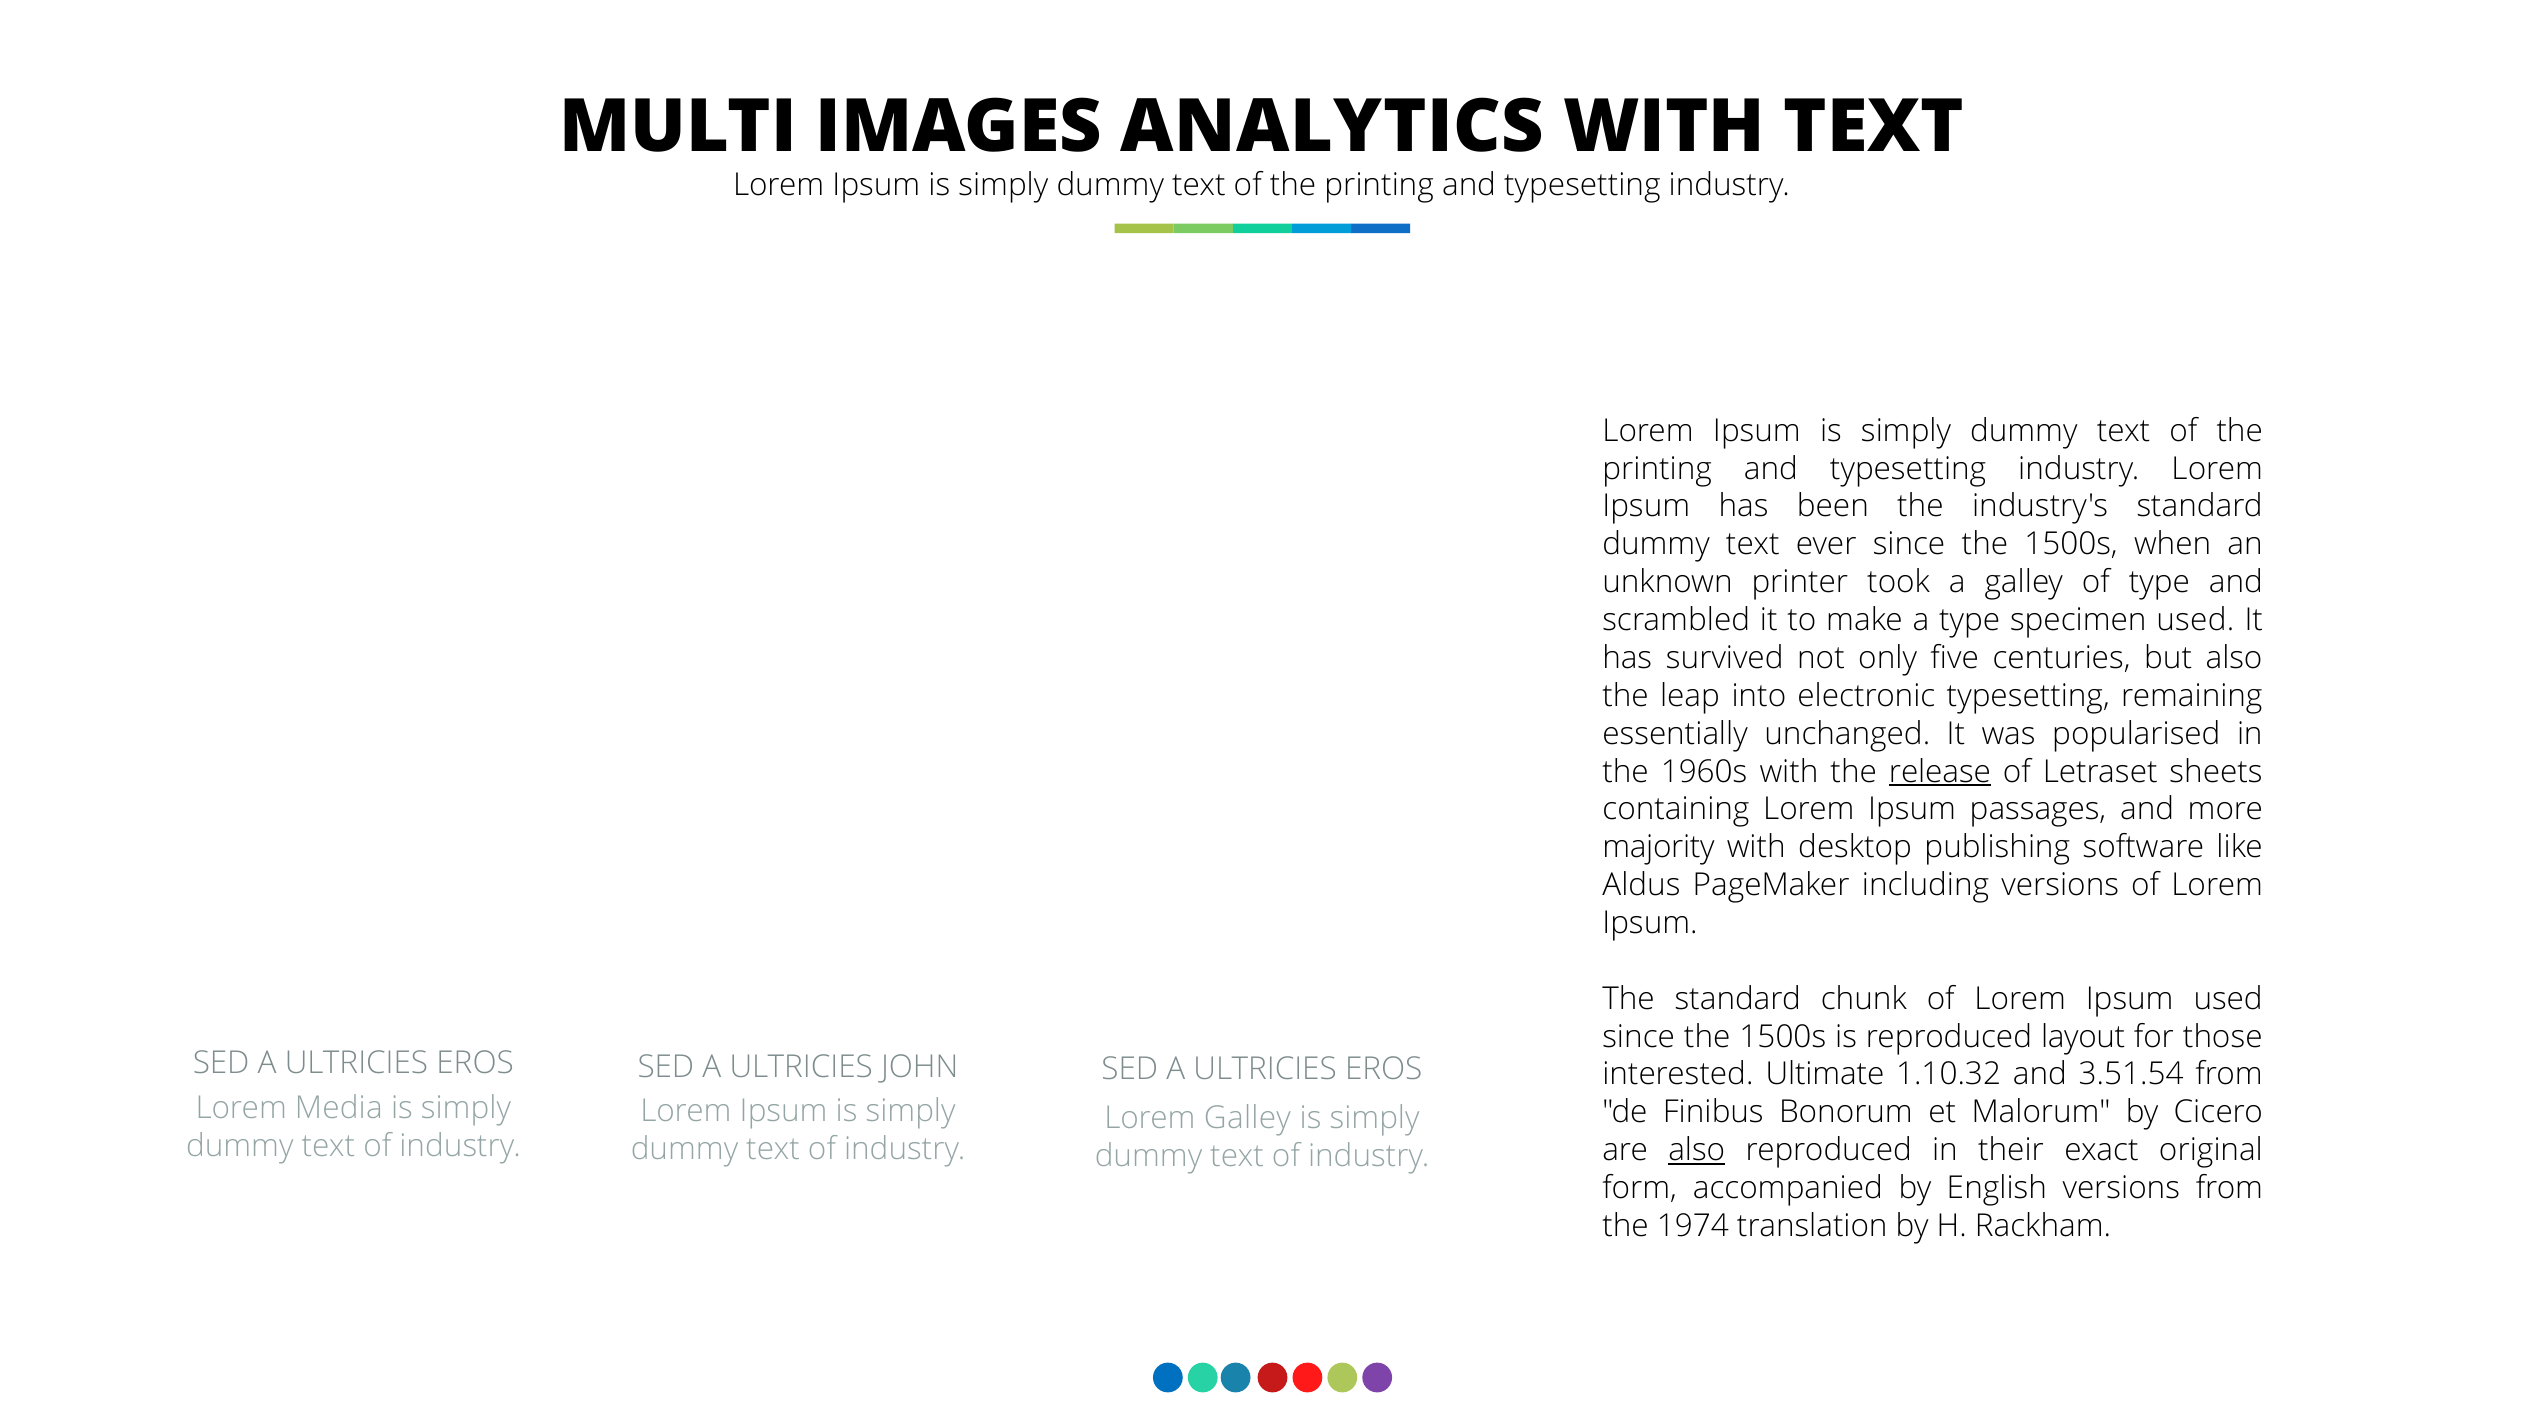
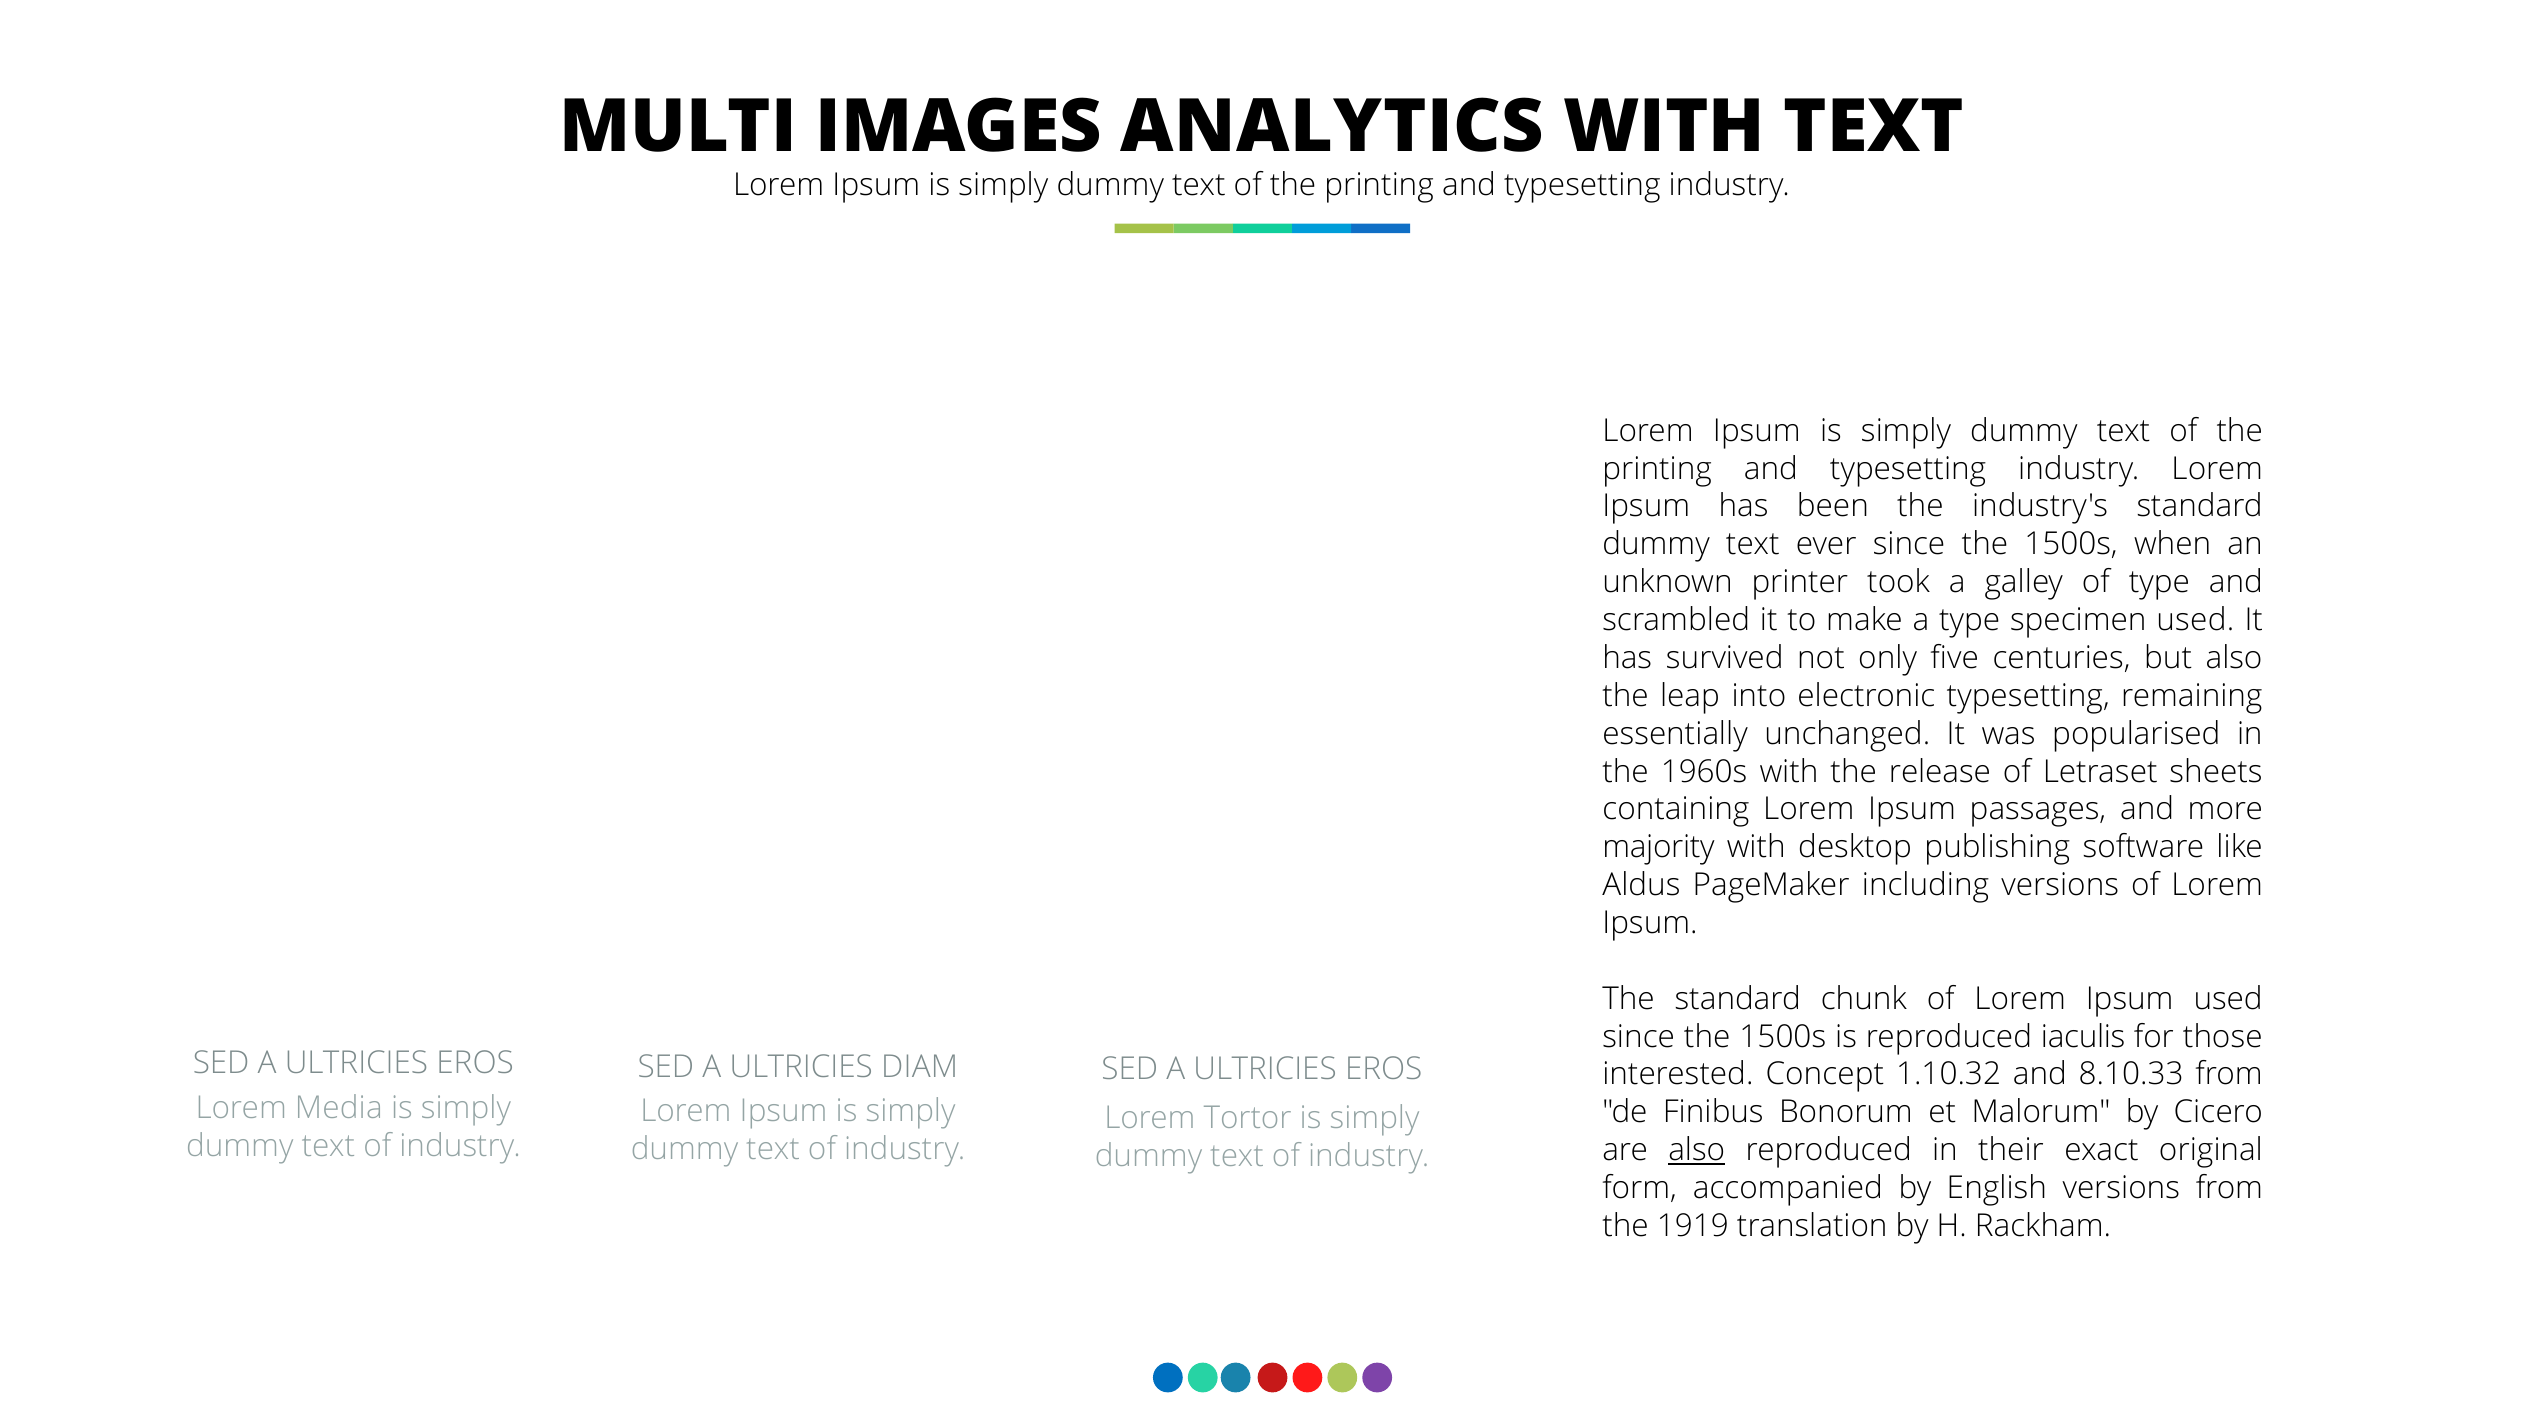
release underline: present -> none (1940, 772)
layout: layout -> iaculis (2083, 1037)
JOHN: JOHN -> DIAM (920, 1067)
Ultimate: Ultimate -> Concept (1825, 1075)
3.51.54: 3.51.54 -> 8.10.33 (2131, 1075)
Lorem Galley: Galley -> Tortor (1248, 1118)
1974: 1974 -> 1919 (1693, 1226)
